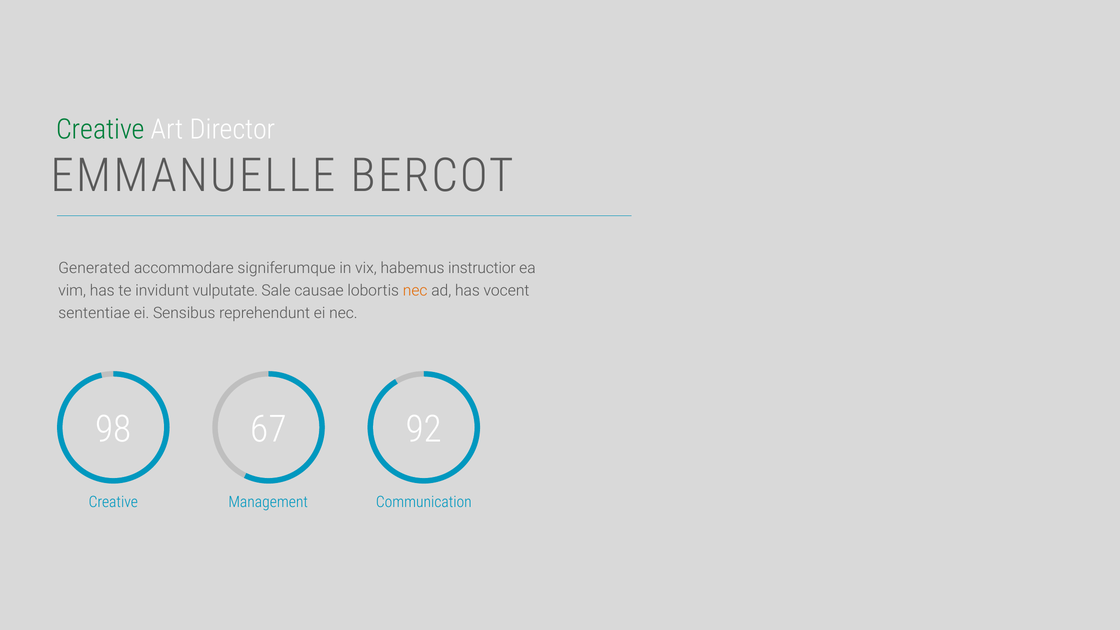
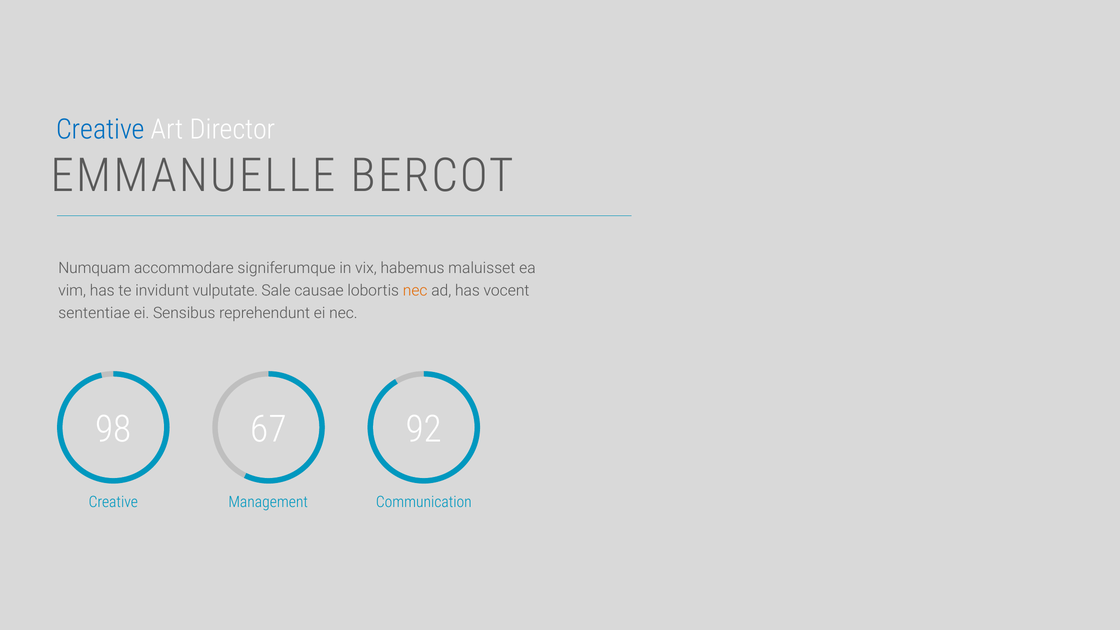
Creative colour: green -> blue (100, 130)
Generated: Generated -> Numquam (94, 268)
instructior: instructior -> maluisset (482, 268)
